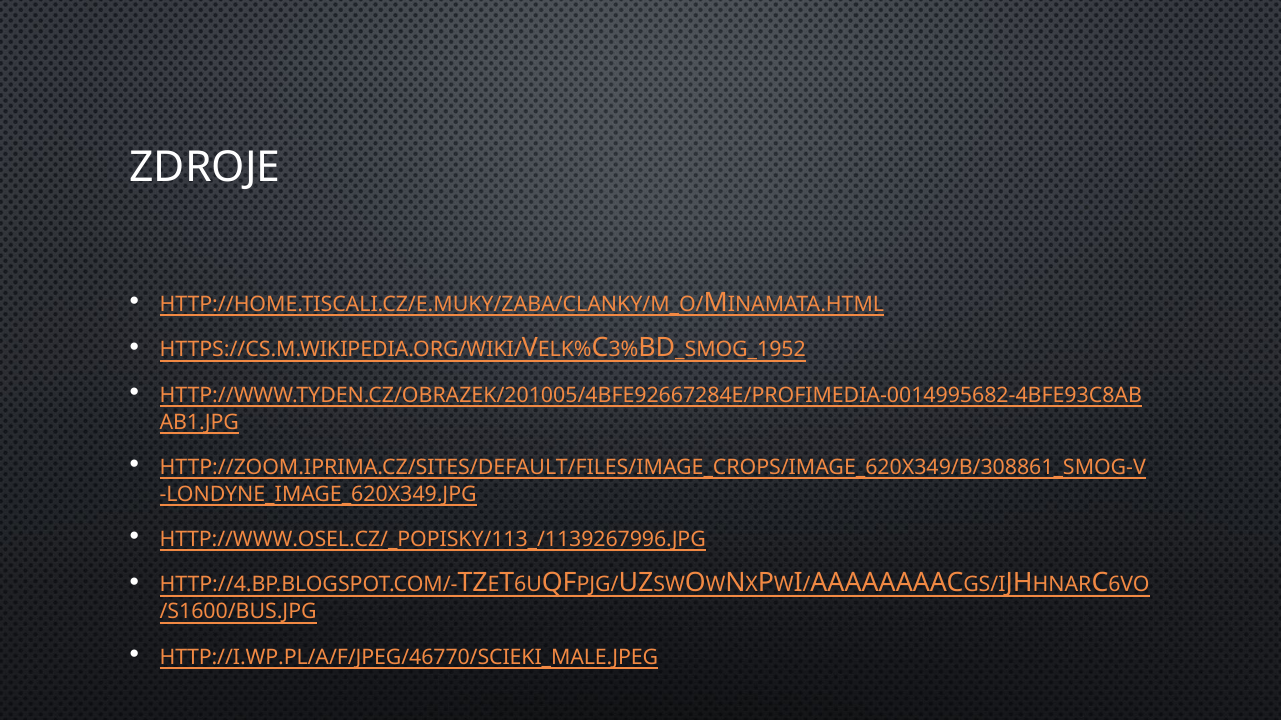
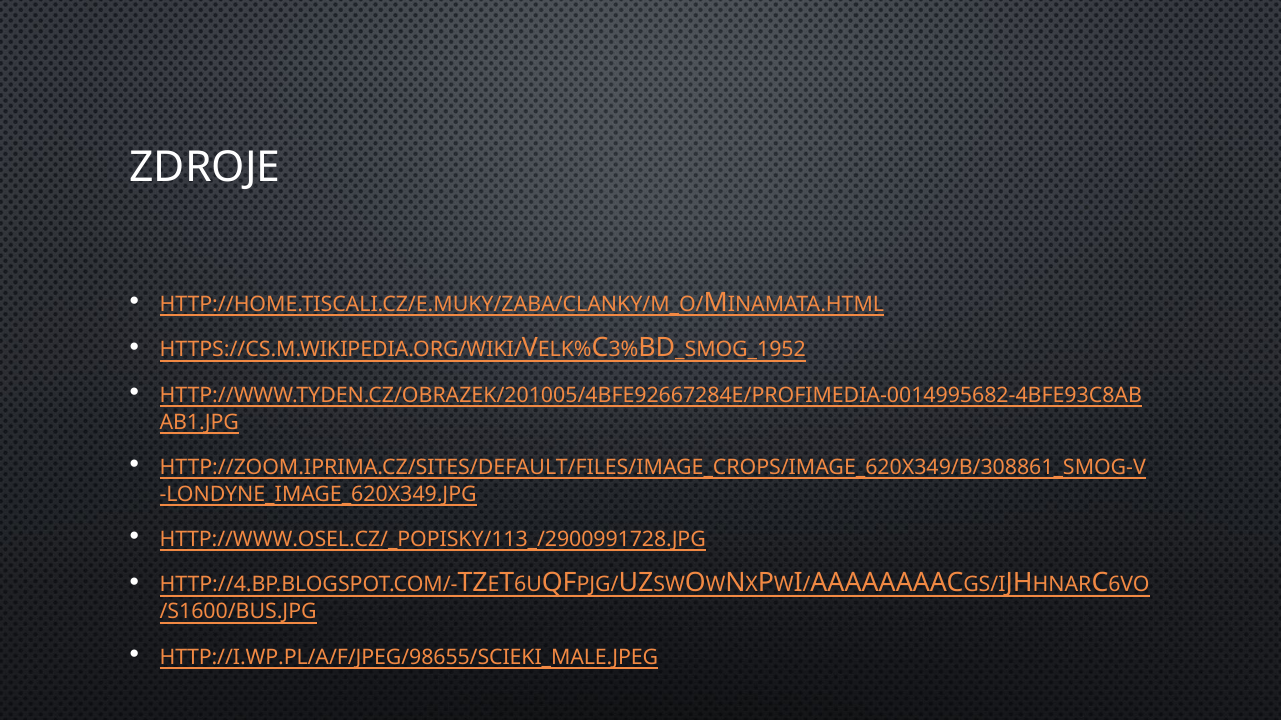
HTTP://WWW.OSEL.CZ/_POPISKY/113_/1139267996.JPG: HTTP://WWW.OSEL.CZ/_POPISKY/113_/1139267996.JPG -> HTTP://WWW.OSEL.CZ/_POPISKY/113_/2900991728.JPG (433, 540)
HTTP://I.WP.PL/A/F/JPEG/46770/SCIEKI_MALE.JPEG: HTTP://I.WP.PL/A/F/JPEG/46770/SCIEKI_MALE.JPEG -> HTTP://I.WP.PL/A/F/JPEG/98655/SCIEKI_MALE.JPEG (409, 657)
